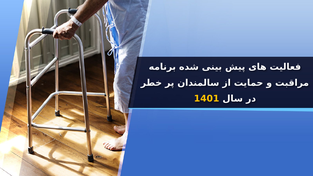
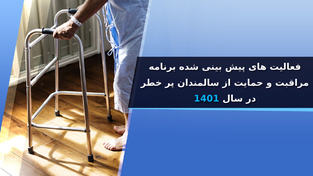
1401 colour: yellow -> light blue (207, 99)
